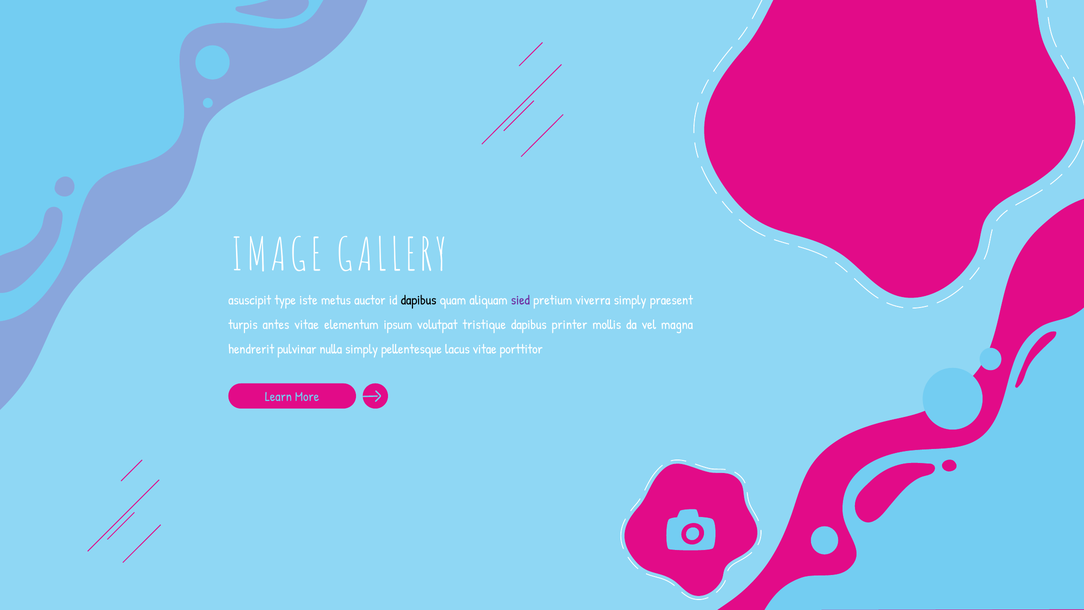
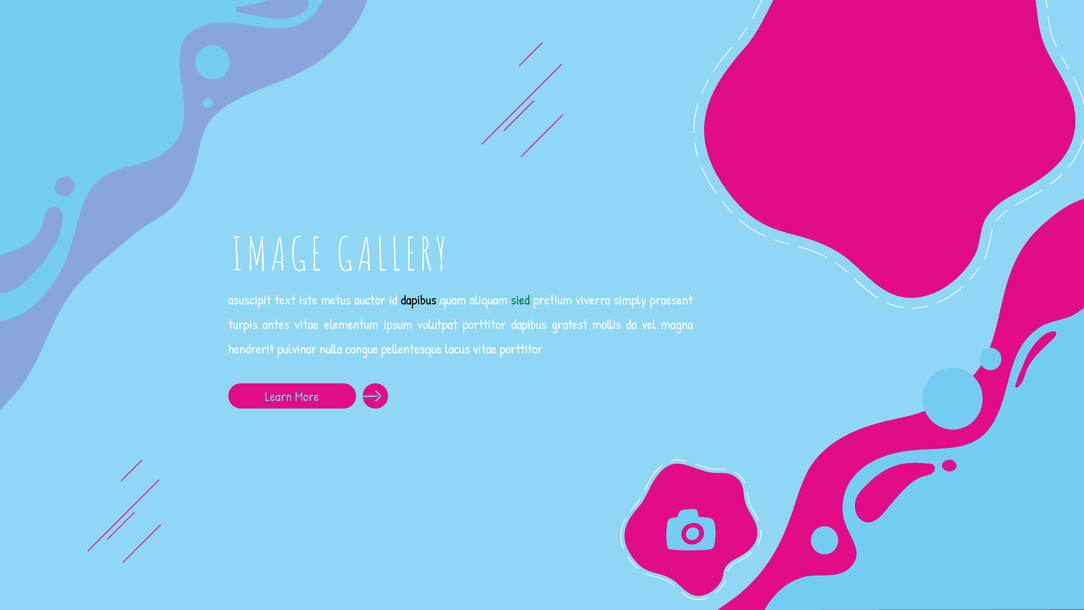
type: type -> text (285, 300)
sied colour: purple -> green (520, 300)
volutpat tristique: tristique -> porttitor (484, 325)
printer: printer -> gratest (570, 325)
nulla simply: simply -> congue (362, 349)
